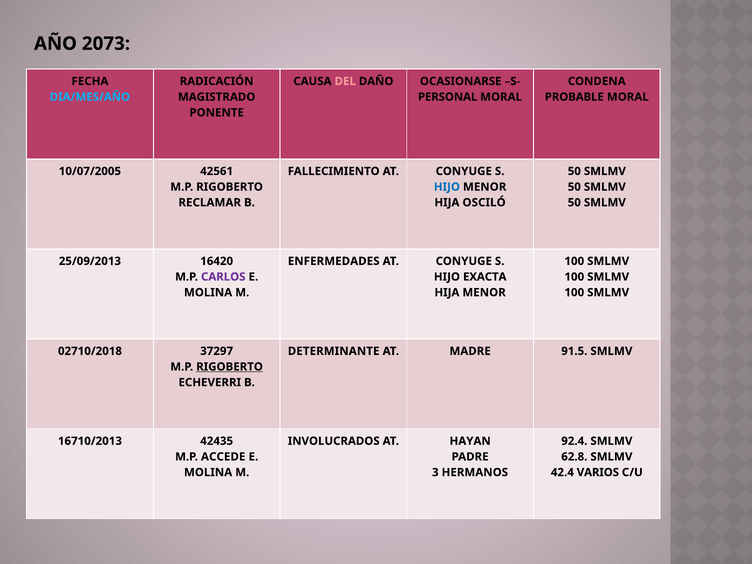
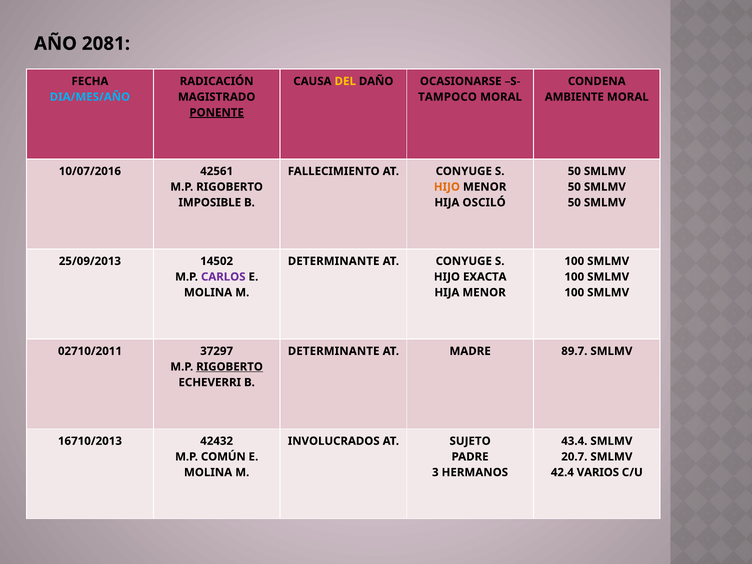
2073: 2073 -> 2081 (106, 44)
DEL colour: pink -> yellow (345, 81)
PERSONAL: PERSONAL -> TAMPOCO (447, 97)
PROBABLE: PROBABLE -> AMBIENTE (574, 97)
PONENTE underline: none -> present (217, 113)
10/07/2005: 10/07/2005 -> 10/07/2016 (90, 171)
HIJO colour: blue -> orange (447, 187)
RECLAMAR: RECLAMAR -> IMPOSIBLE (210, 203)
16420: 16420 -> 14502 (217, 261)
ENFERMEDADES: ENFERMEDADES -> DETERMINANTE (334, 261)
02710/2018: 02710/2018 -> 02710/2011 (90, 351)
91.5: 91.5 -> 89.7 (574, 351)
42435: 42435 -> 42432 (217, 441)
HAYAN: HAYAN -> SUJETO (470, 441)
92.4: 92.4 -> 43.4 (574, 441)
ACCEDE: ACCEDE -> COMÚN (223, 457)
62.8: 62.8 -> 20.7 (574, 457)
